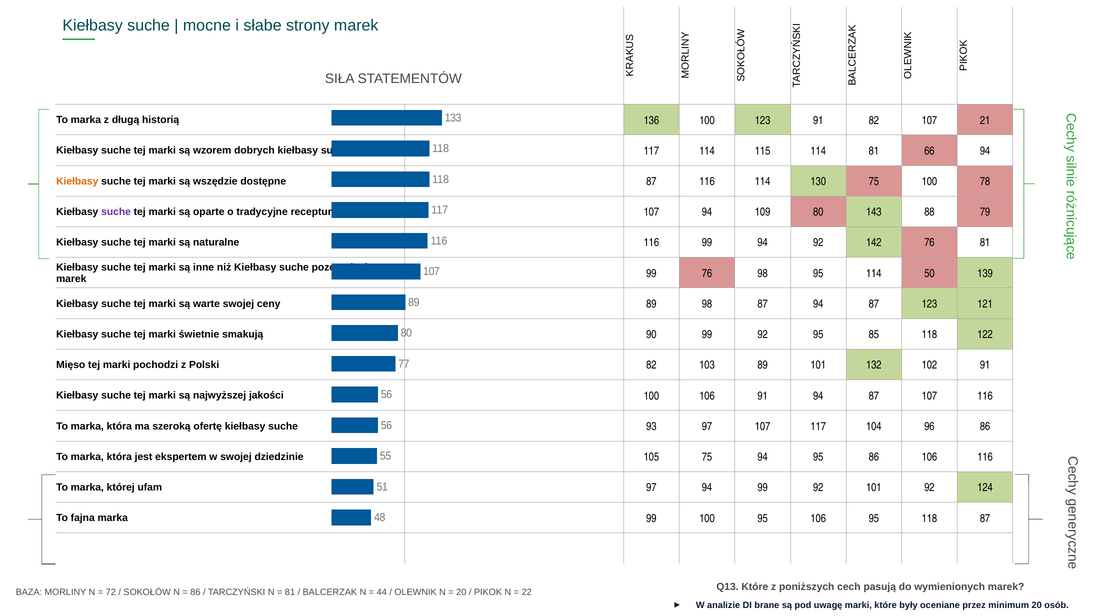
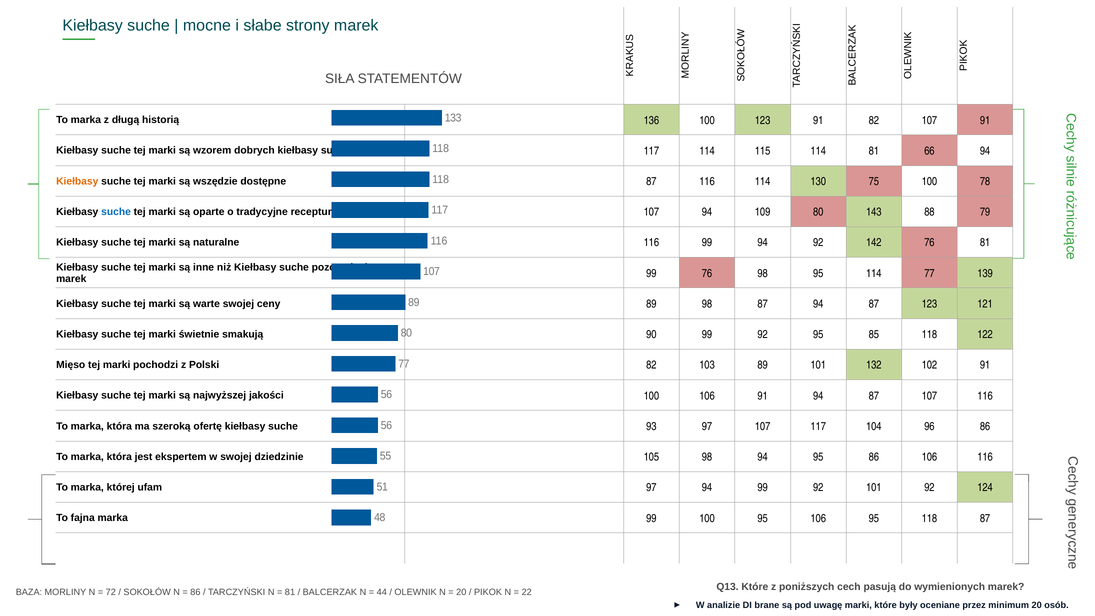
107 21: 21 -> 91 (985, 120)
suche colour: purple -> blue (116, 212)
114 50: 50 -> 77 (929, 273)
105 75: 75 -> 98 (707, 457)
